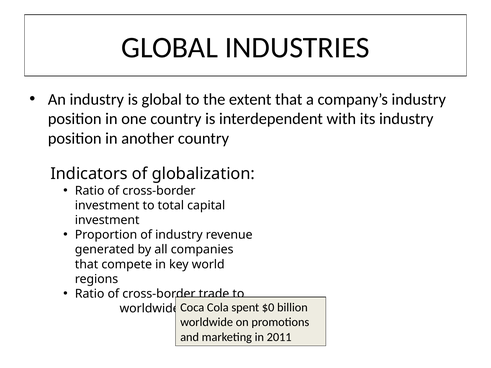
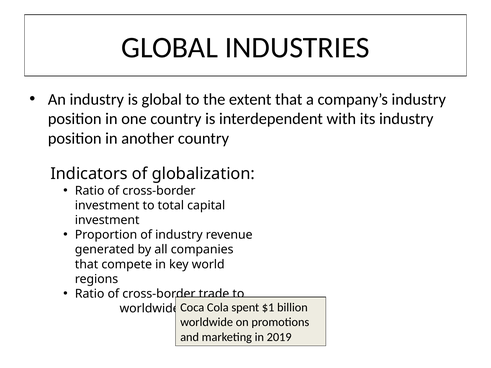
$0: $0 -> $1 (268, 308)
2011: 2011 -> 2019 (279, 337)
